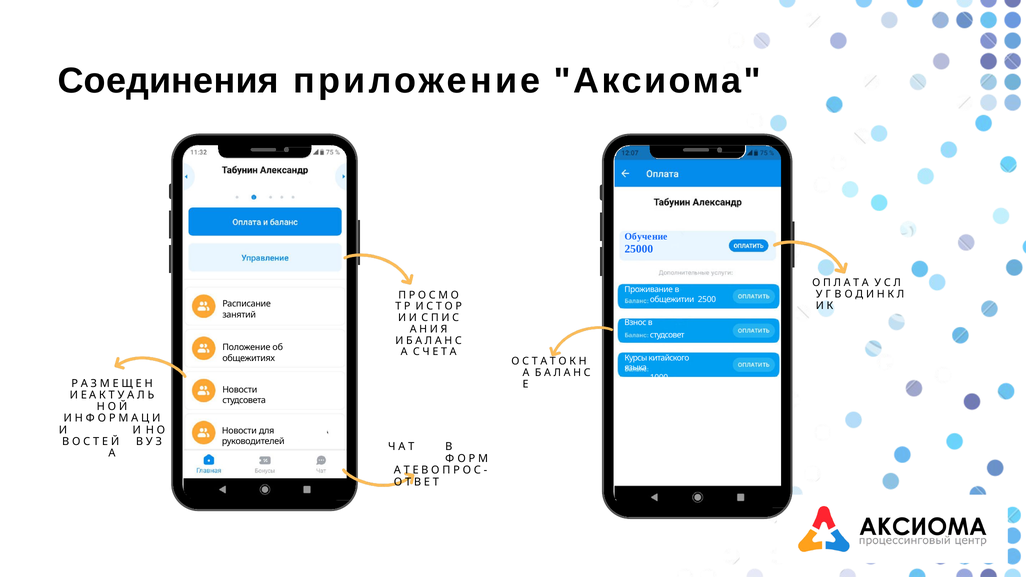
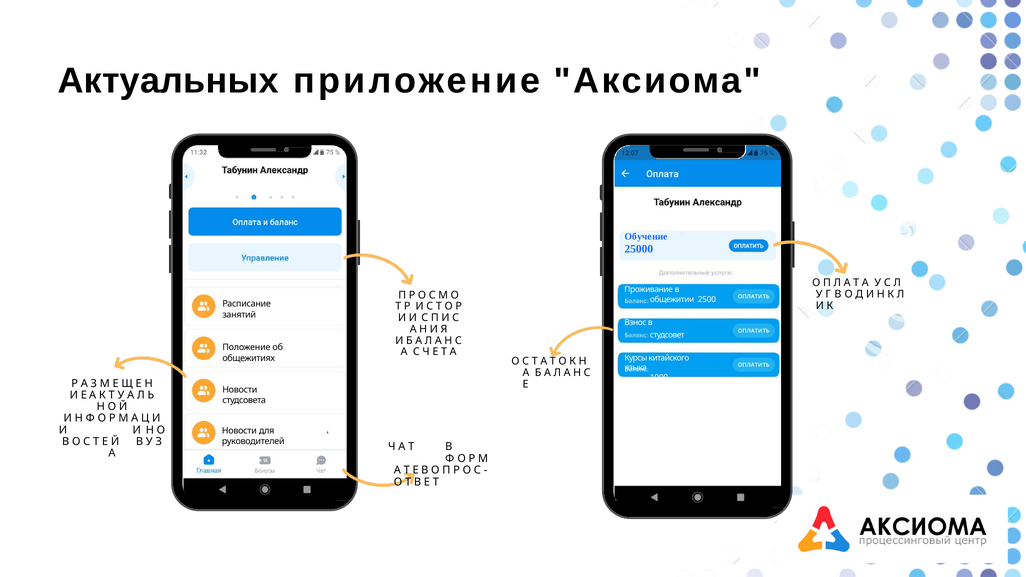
Соединения: Соединения -> Актуальных (168, 81)
